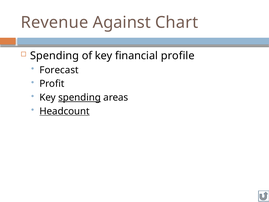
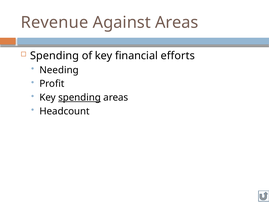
Against Chart: Chart -> Areas (177, 22)
profile: profile -> efforts (178, 56)
Forecast: Forecast -> Needing (59, 70)
Headcount underline: present -> none (65, 111)
